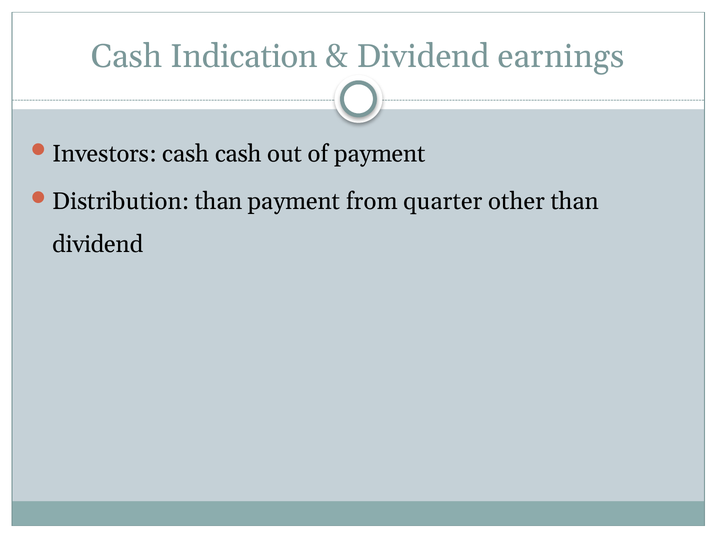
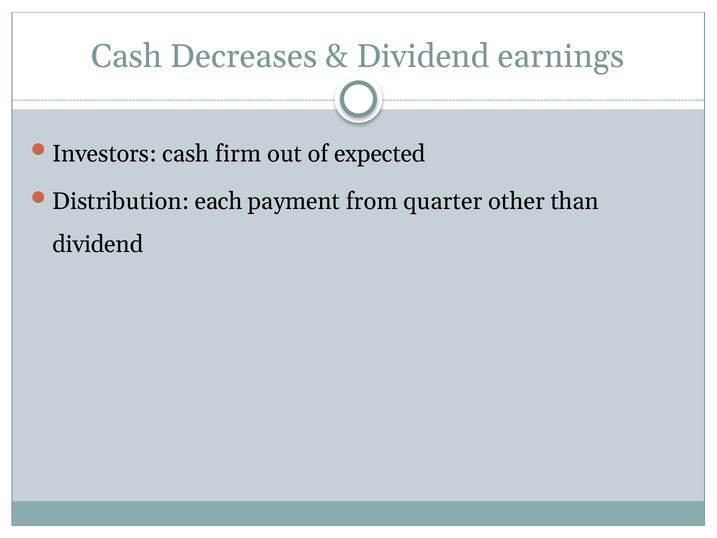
Indication: Indication -> Decreases (244, 56)
cash cash: cash -> firm (238, 154)
of payment: payment -> expected (380, 154)
Distribution than: than -> each (219, 201)
